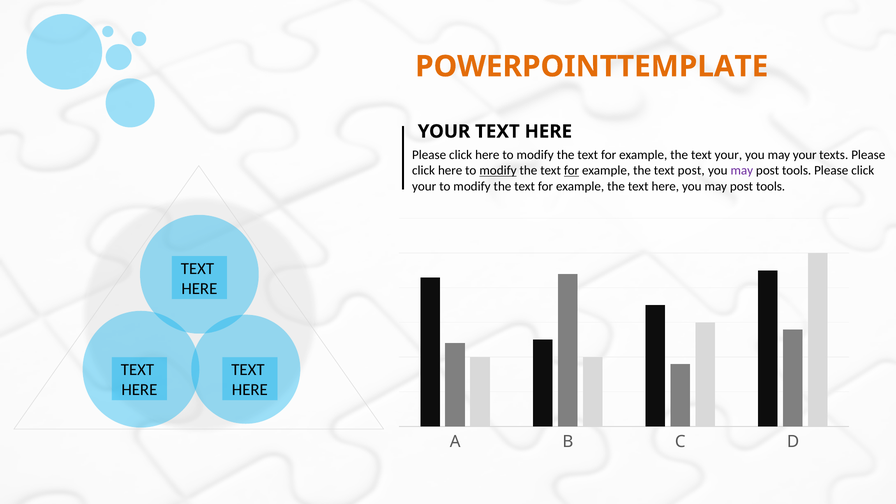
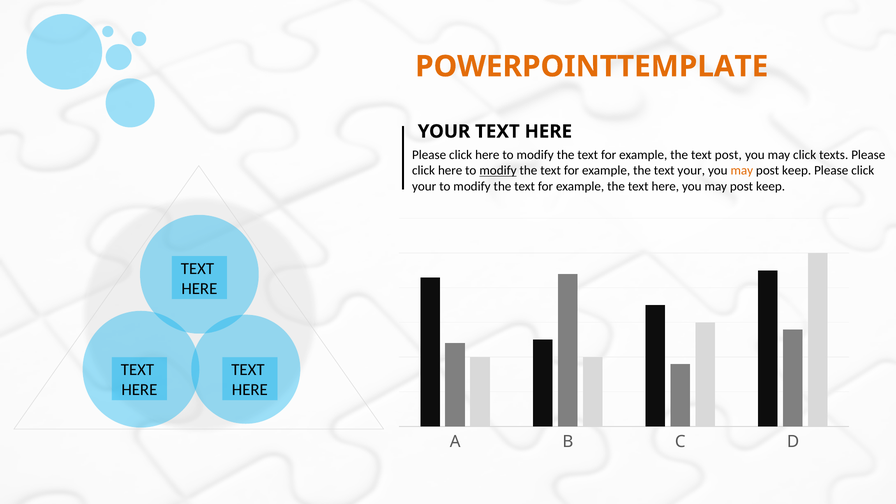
text your: your -> post (728, 155)
may your: your -> click (805, 155)
for underline: present -> none (572, 171)
text post: post -> your (691, 171)
may colour: purple -> orange (742, 171)
tools: tools -> keep (797, 171)
tools: tools -> keep (771, 186)
